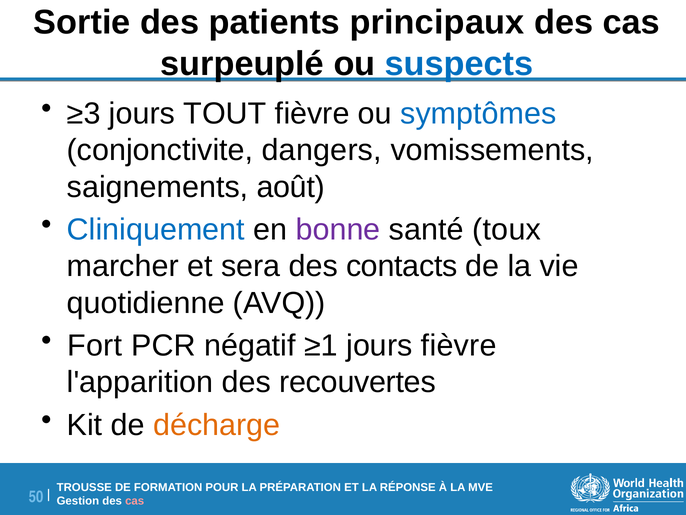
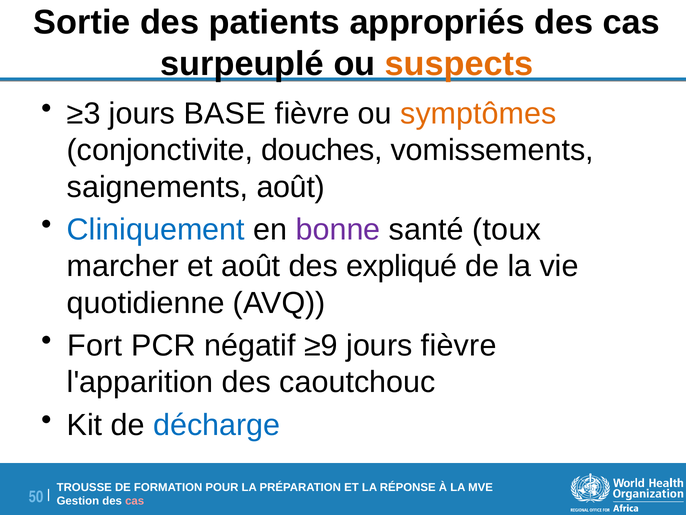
principaux: principaux -> appropriés (437, 22)
suspects colour: blue -> orange (459, 64)
TOUT: TOUT -> BASE (225, 114)
symptômes colour: blue -> orange (478, 114)
dangers: dangers -> douches (322, 150)
et sera: sera -> août (251, 266)
contacts: contacts -> expliqué (402, 266)
≥1: ≥1 -> ≥9 (321, 345)
recouvertes: recouvertes -> caoutchouc (357, 382)
décharge colour: orange -> blue (217, 425)
